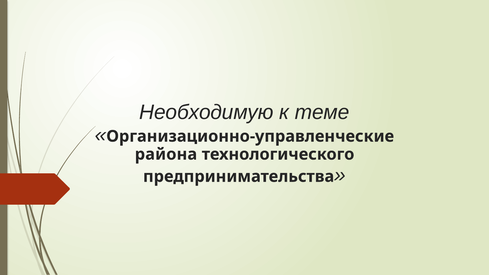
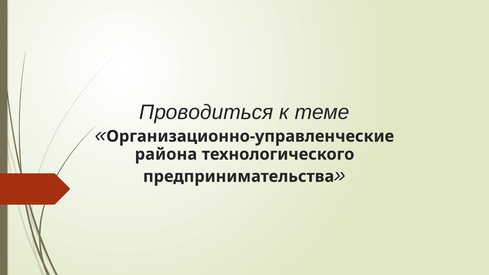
Необходимую: Необходимую -> Проводиться (206, 112)
